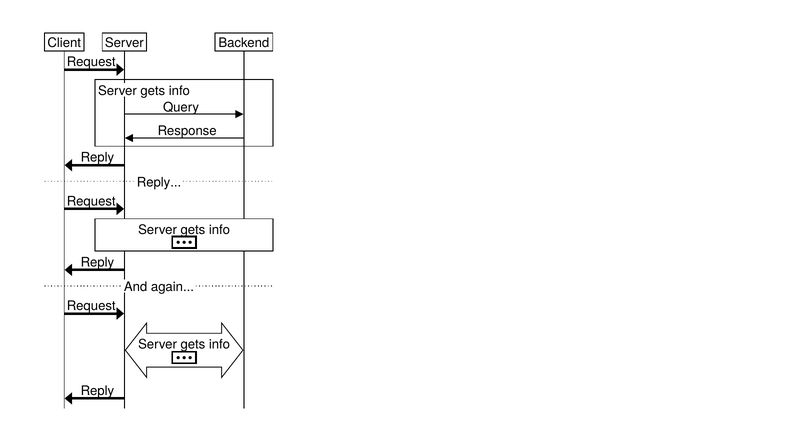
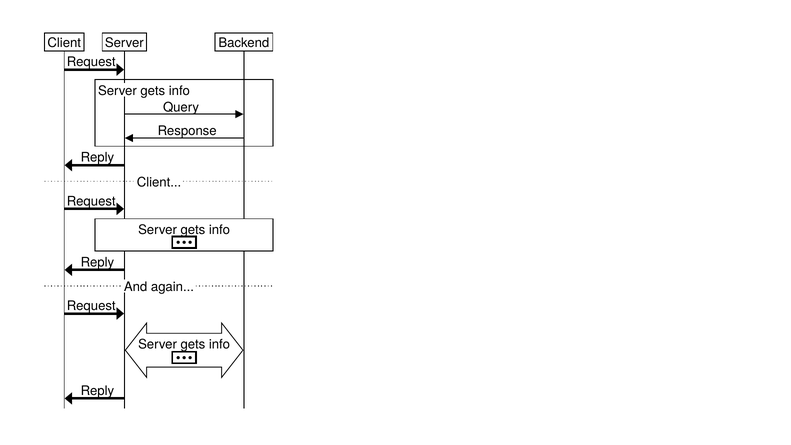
Reply: Reply -> Client (159, 182)
